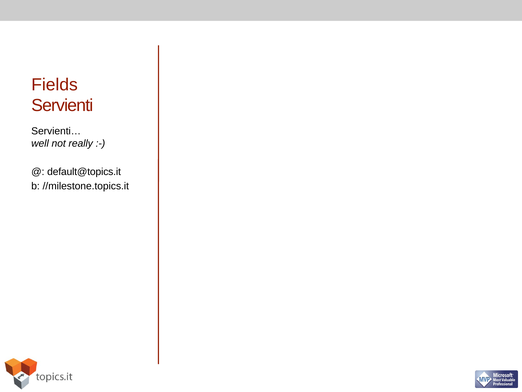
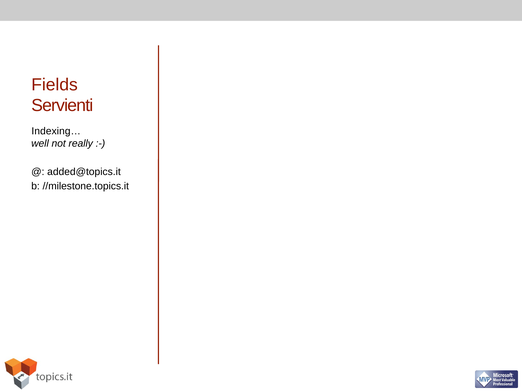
Servienti…: Servienti… -> Indexing… (56, 131)
default@topics.it: default@topics.it -> added@topics.it (84, 172)
